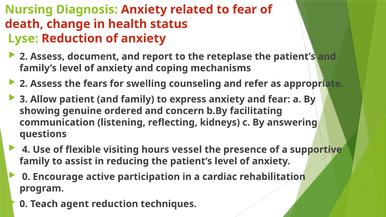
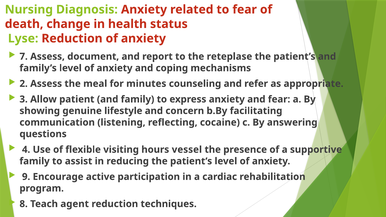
2: 2 -> 7 (24, 57)
fears: fears -> meal (95, 84)
swelling: swelling -> minutes (146, 84)
ordered: ordered -> lifestyle (123, 111)
kidneys: kidneys -> cocaine (220, 122)
0: 0 -> 9 (26, 177)
0: 0 -> 8 (24, 204)
